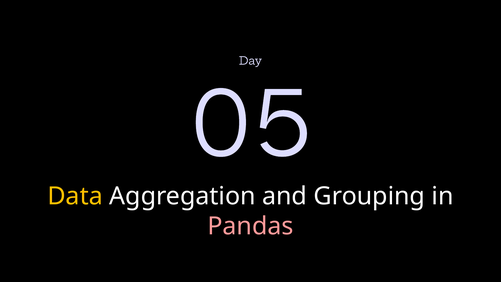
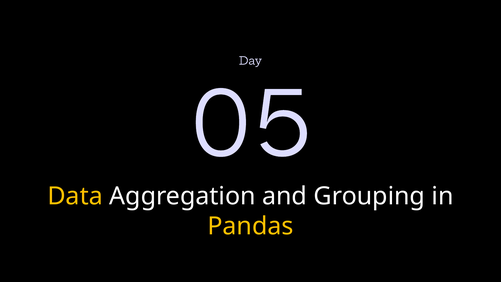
Pandas colour: pink -> yellow (250, 226)
